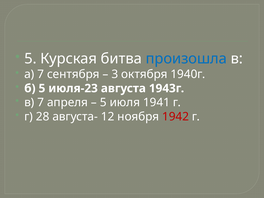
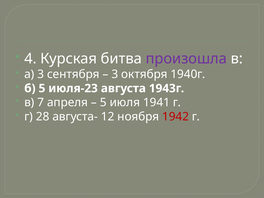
5: 5 -> 4 (30, 59)
произошла colour: blue -> purple (186, 59)
а 7: 7 -> 3 (41, 74)
